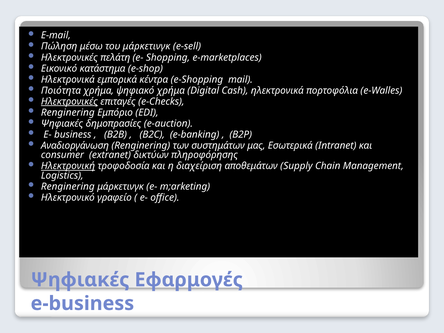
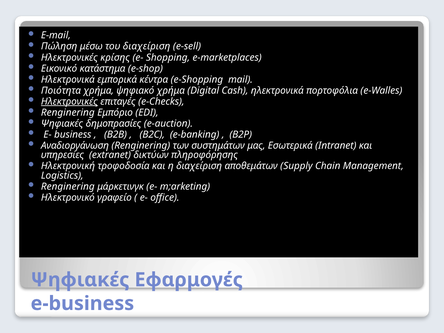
του μάρκετινγκ: μάρκετινγκ -> διαχείριση (147, 46)
πελάτη: πελάτη -> κρίσης (115, 57)
consumer: consumer -> υπηρεσίες (62, 155)
Ηλεκτρονική underline: present -> none (68, 166)
